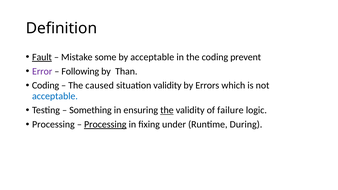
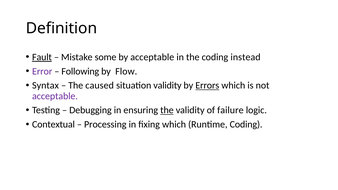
prevent: prevent -> instead (246, 57)
Than: Than -> Flow (126, 71)
Coding: Coding -> Syntax (45, 85)
Errors underline: none -> present (207, 85)
acceptable colour: blue -> purple (55, 96)
Something: Something -> Debugging (90, 110)
Processing: Processing -> Contextual (53, 124)
Processing underline: present -> none (105, 124)
fixing under: under -> which (174, 124)
Runtime During: During -> Coding (246, 124)
